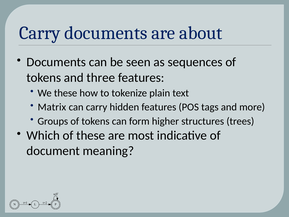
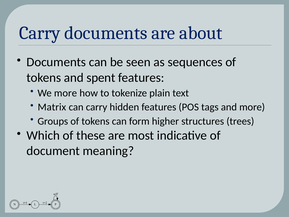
three: three -> spent (101, 77)
We these: these -> more (65, 93)
